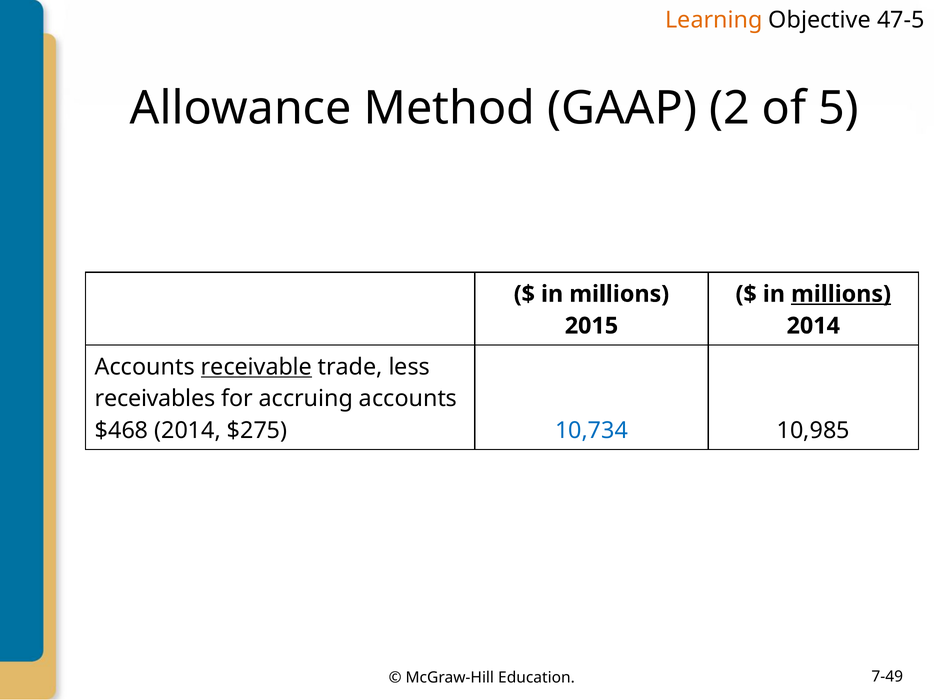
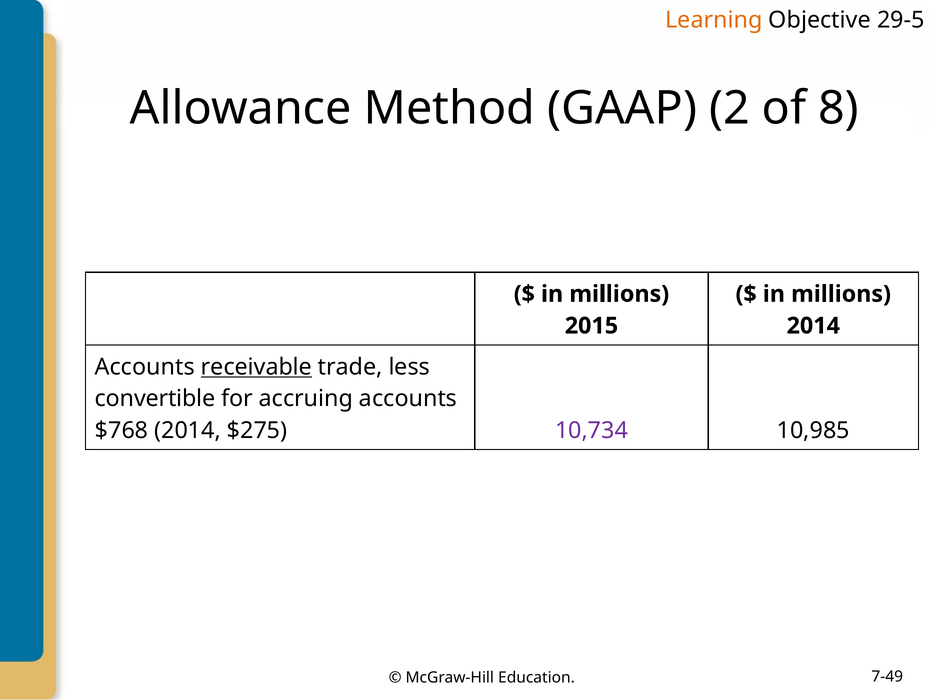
47-5: 47-5 -> 29-5 (901, 20)
5: 5 -> 8 (839, 109)
millions underline: present -> none (841, 294)
receivables: receivables -> convertible (155, 399)
$468: $468 -> $768 (122, 431)
10,734 colour: blue -> purple (591, 431)
